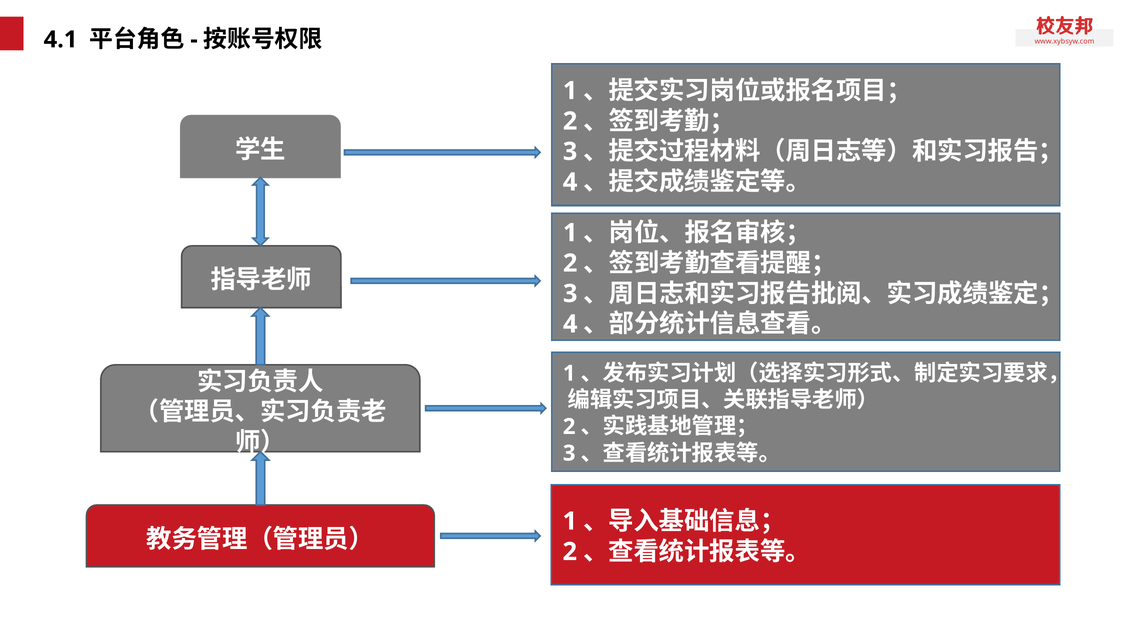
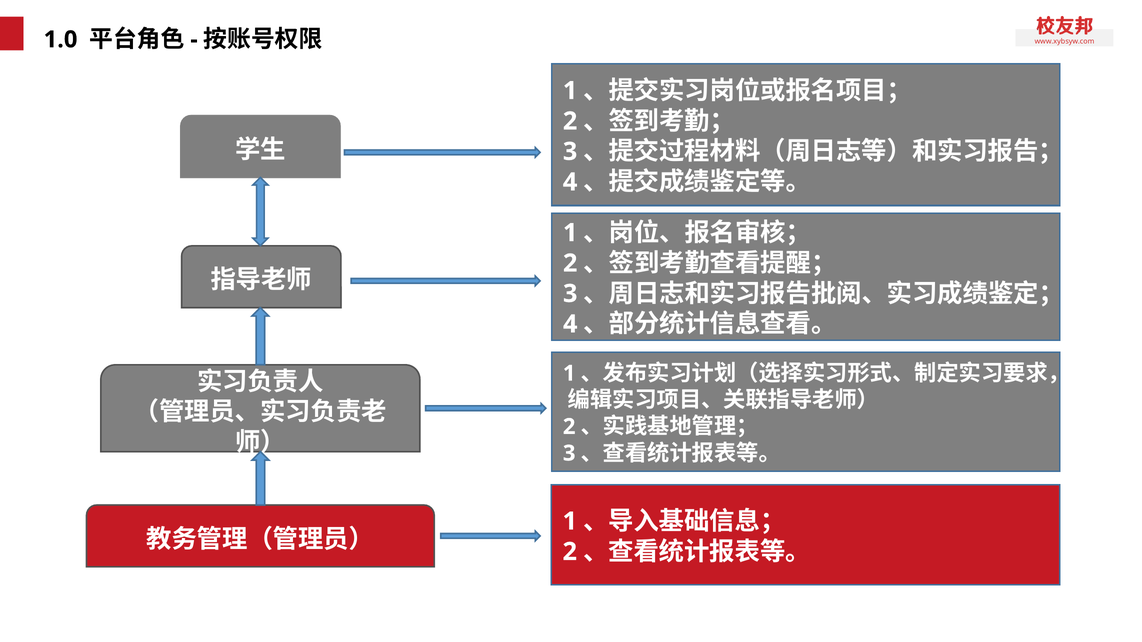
4.1: 4.1 -> 1.0 (61, 40)
